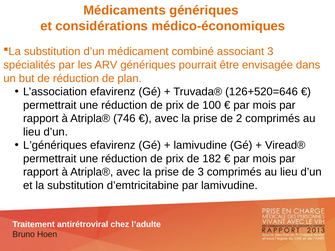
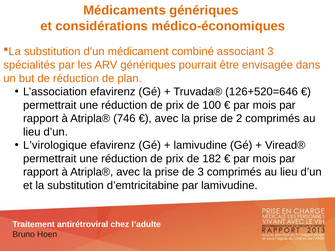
L’génériques: L’génériques -> L’virologique (55, 145)
